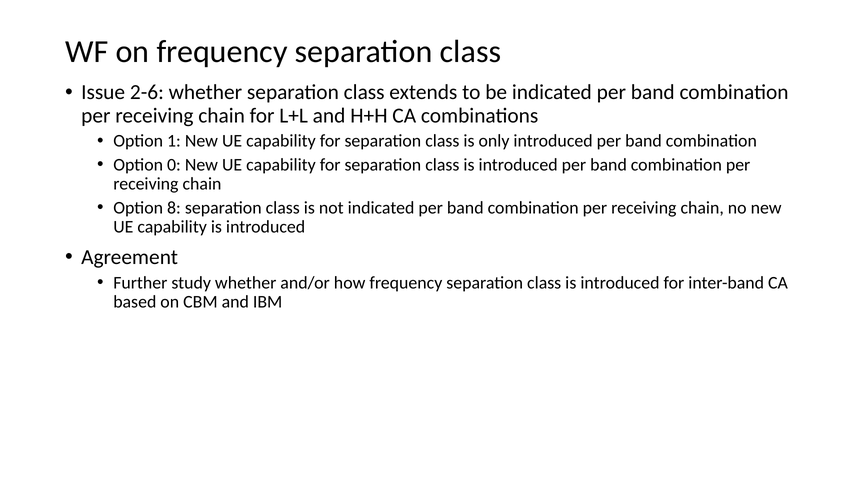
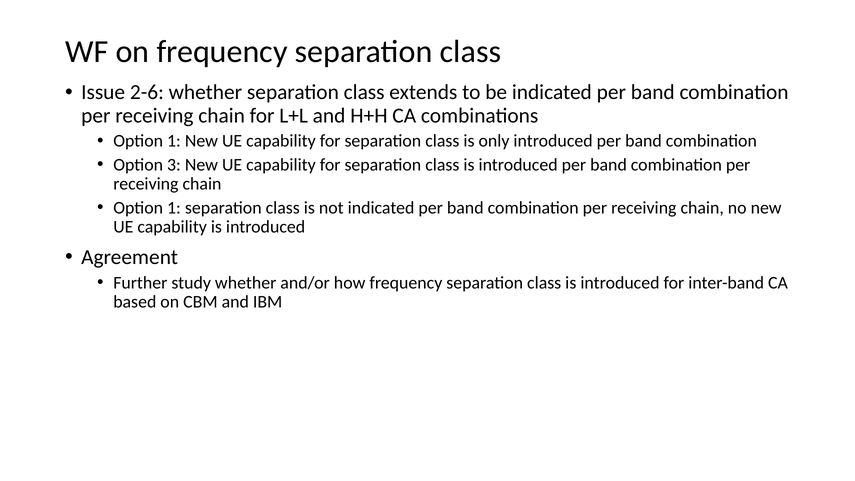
0: 0 -> 3 (174, 165)
8: 8 -> 1 (174, 208)
